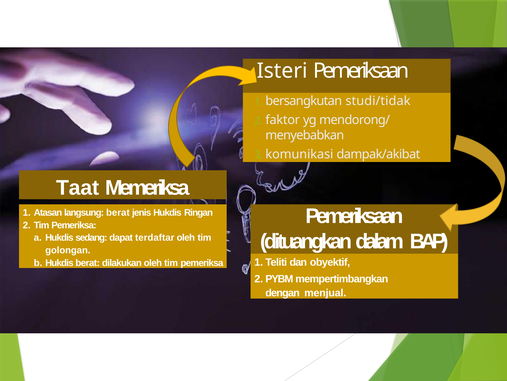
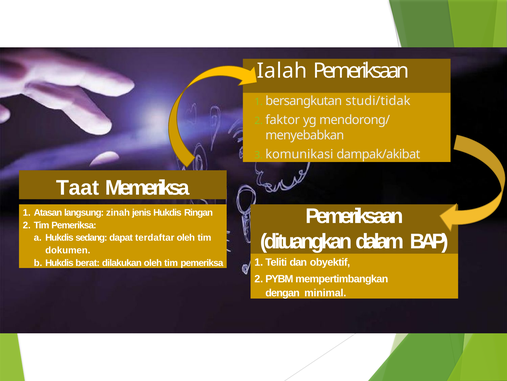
Isteri: Isteri -> Ialah (282, 71)
langsung berat: berat -> zinah (118, 212)
golongan: golongan -> dokumen (68, 250)
menjual: menjual -> minimal (325, 292)
